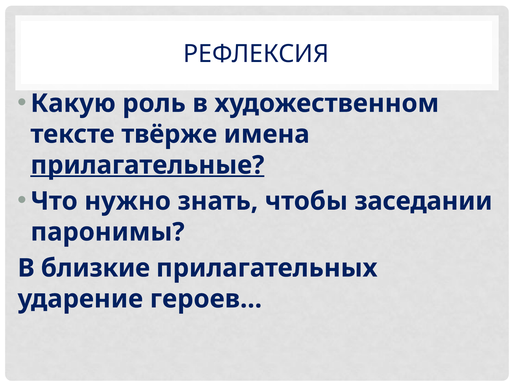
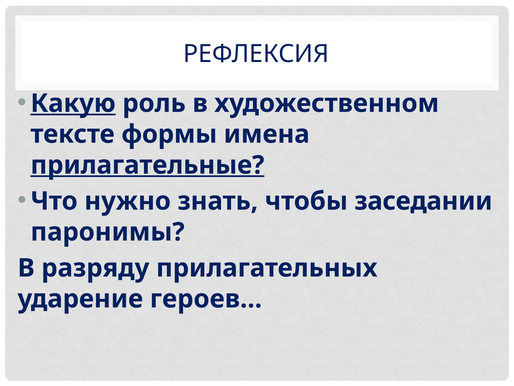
Какую underline: none -> present (73, 103)
твёрже: твёрже -> формы (169, 134)
близкие: близкие -> разряду (95, 268)
